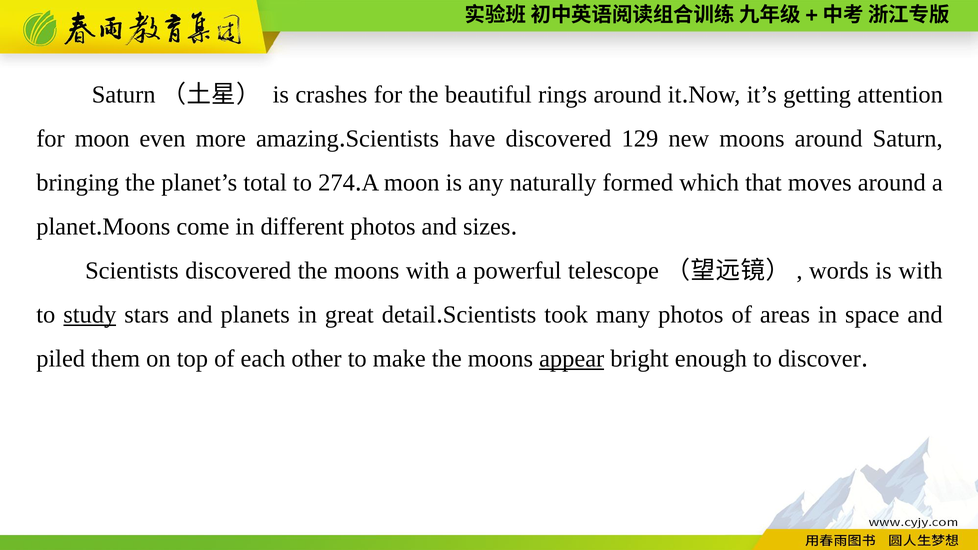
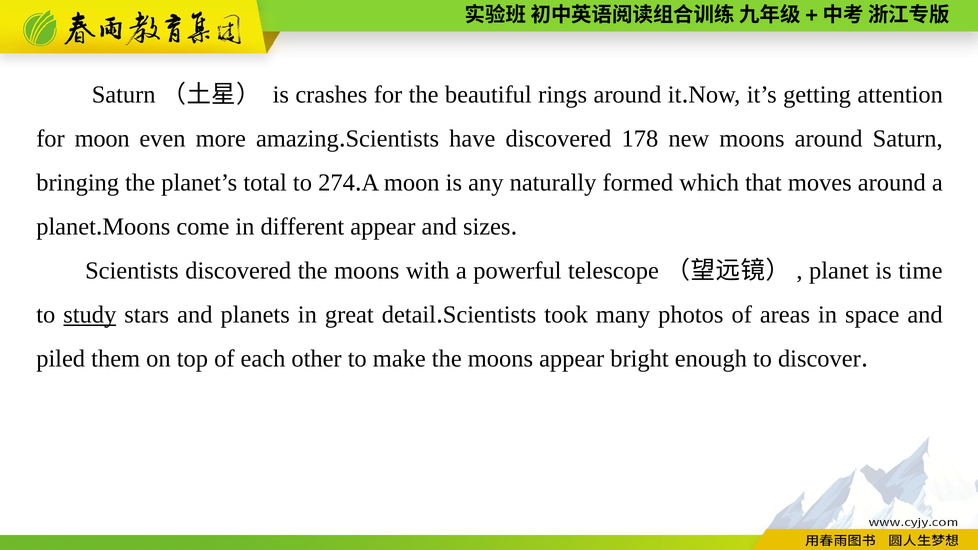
129: 129 -> 178 (640, 139)
different photos: photos -> appear (383, 227)
words: words -> planet (839, 271)
is with: with -> time (920, 271)
appear underline: present -> none (572, 359)
